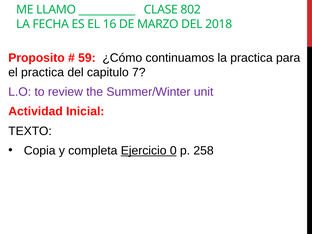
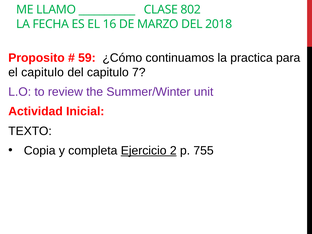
el practica: practica -> capitulo (43, 72)
0: 0 -> 2 (173, 151)
258: 258 -> 755 (204, 151)
